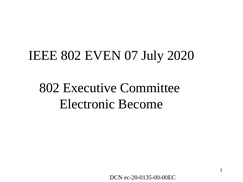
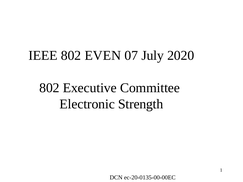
Become: Become -> Strength (141, 104)
